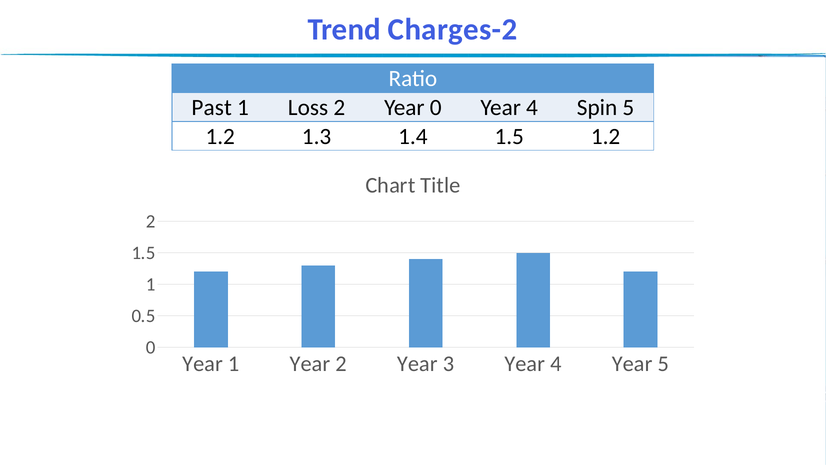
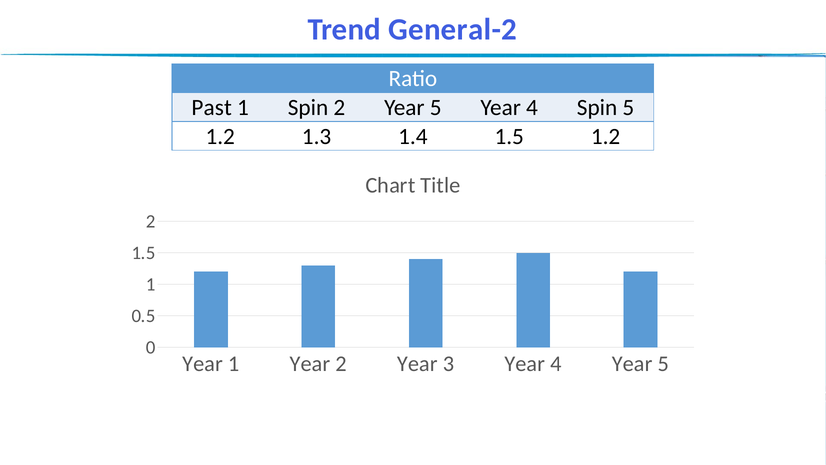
Charges-2: Charges-2 -> General-2 (453, 29)
1 Loss: Loss -> Spin (308, 108)
2 Year 0: 0 -> 5 (436, 108)
